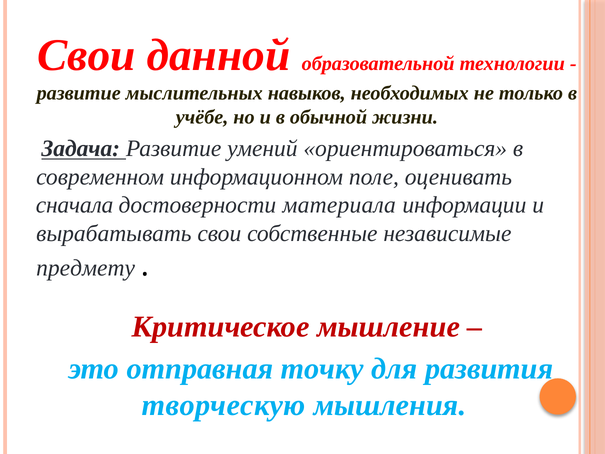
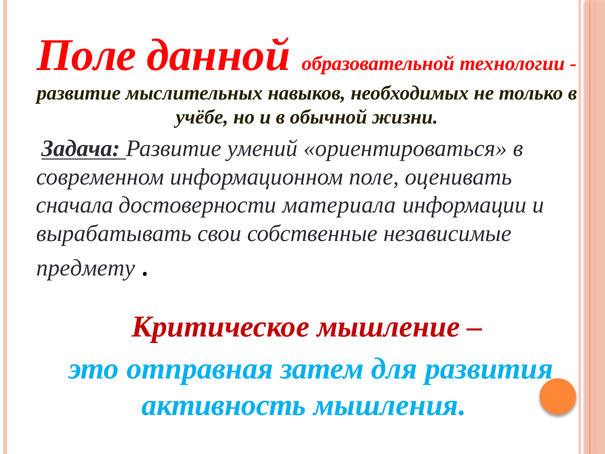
Свои: Свои -> Поле (87, 55)
точку: точку -> затем (322, 369)
творческую: творческую -> активность (224, 405)
